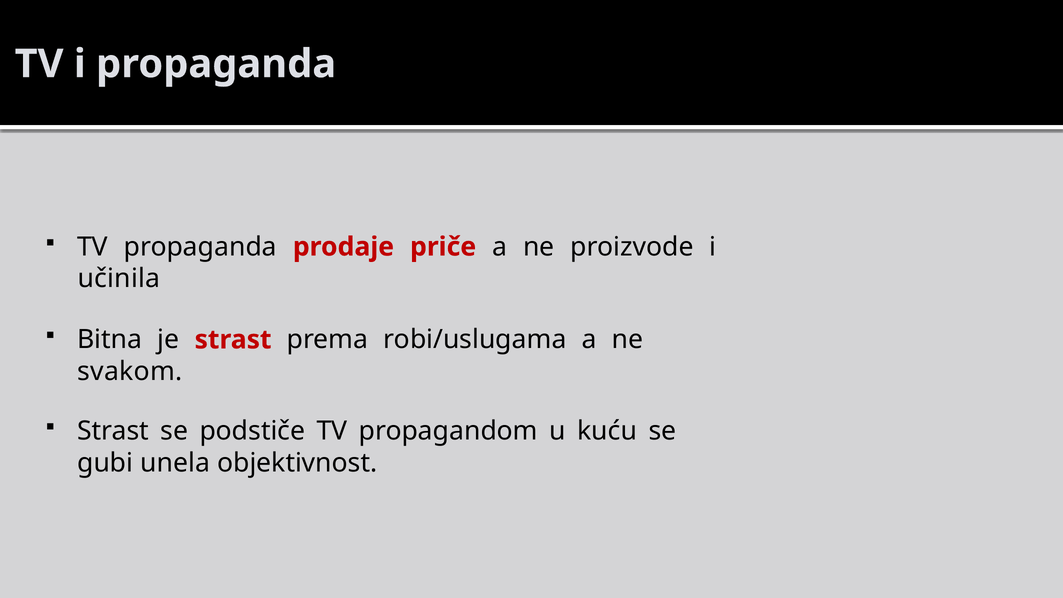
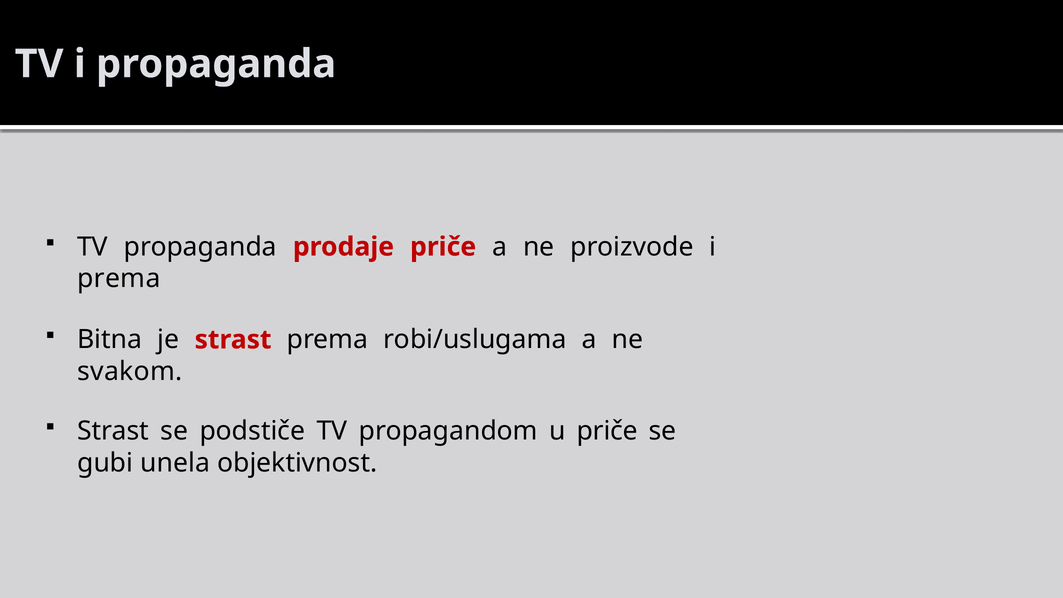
učinila: učinila -> prema (119, 279)
u kuću: kuću -> priče (607, 431)
